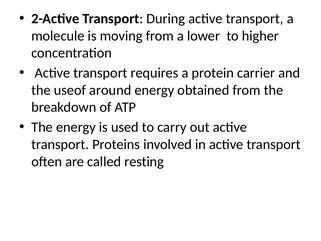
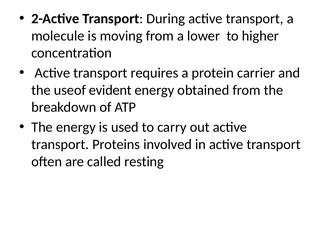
around: around -> evident (110, 90)
